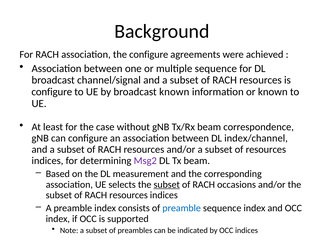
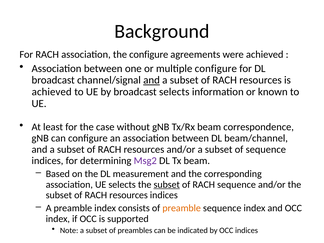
multiple sequence: sequence -> configure (216, 69)
and underline: none -> present (152, 80)
configure: configure -> achieved (52, 92)
broadcast known: known -> selects (174, 92)
index/channel: index/channel -> beam/channel (256, 138)
of resources: resources -> sequence (266, 149)
RACH occasions: occasions -> sequence (237, 185)
preamble colour: blue -> orange (182, 208)
